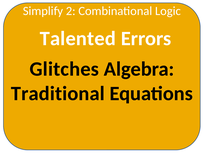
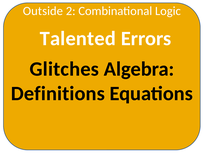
Simplify: Simplify -> Outside (43, 11)
Traditional: Traditional -> Definitions (58, 94)
